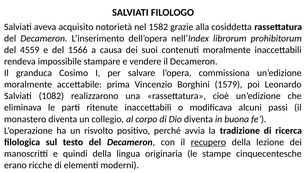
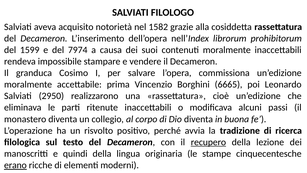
4559: 4559 -> 1599 (30, 50)
1566: 1566 -> 7974 (78, 50)
1579: 1579 -> 6665 (229, 84)
1082: 1082 -> 2950 (51, 96)
erano underline: none -> present (15, 165)
